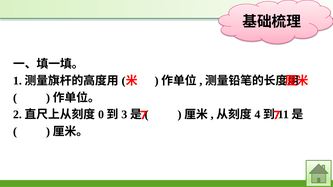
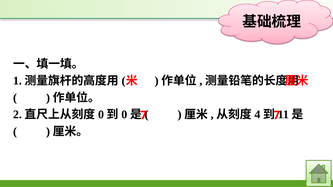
3: 3 -> 0 (124, 115)
